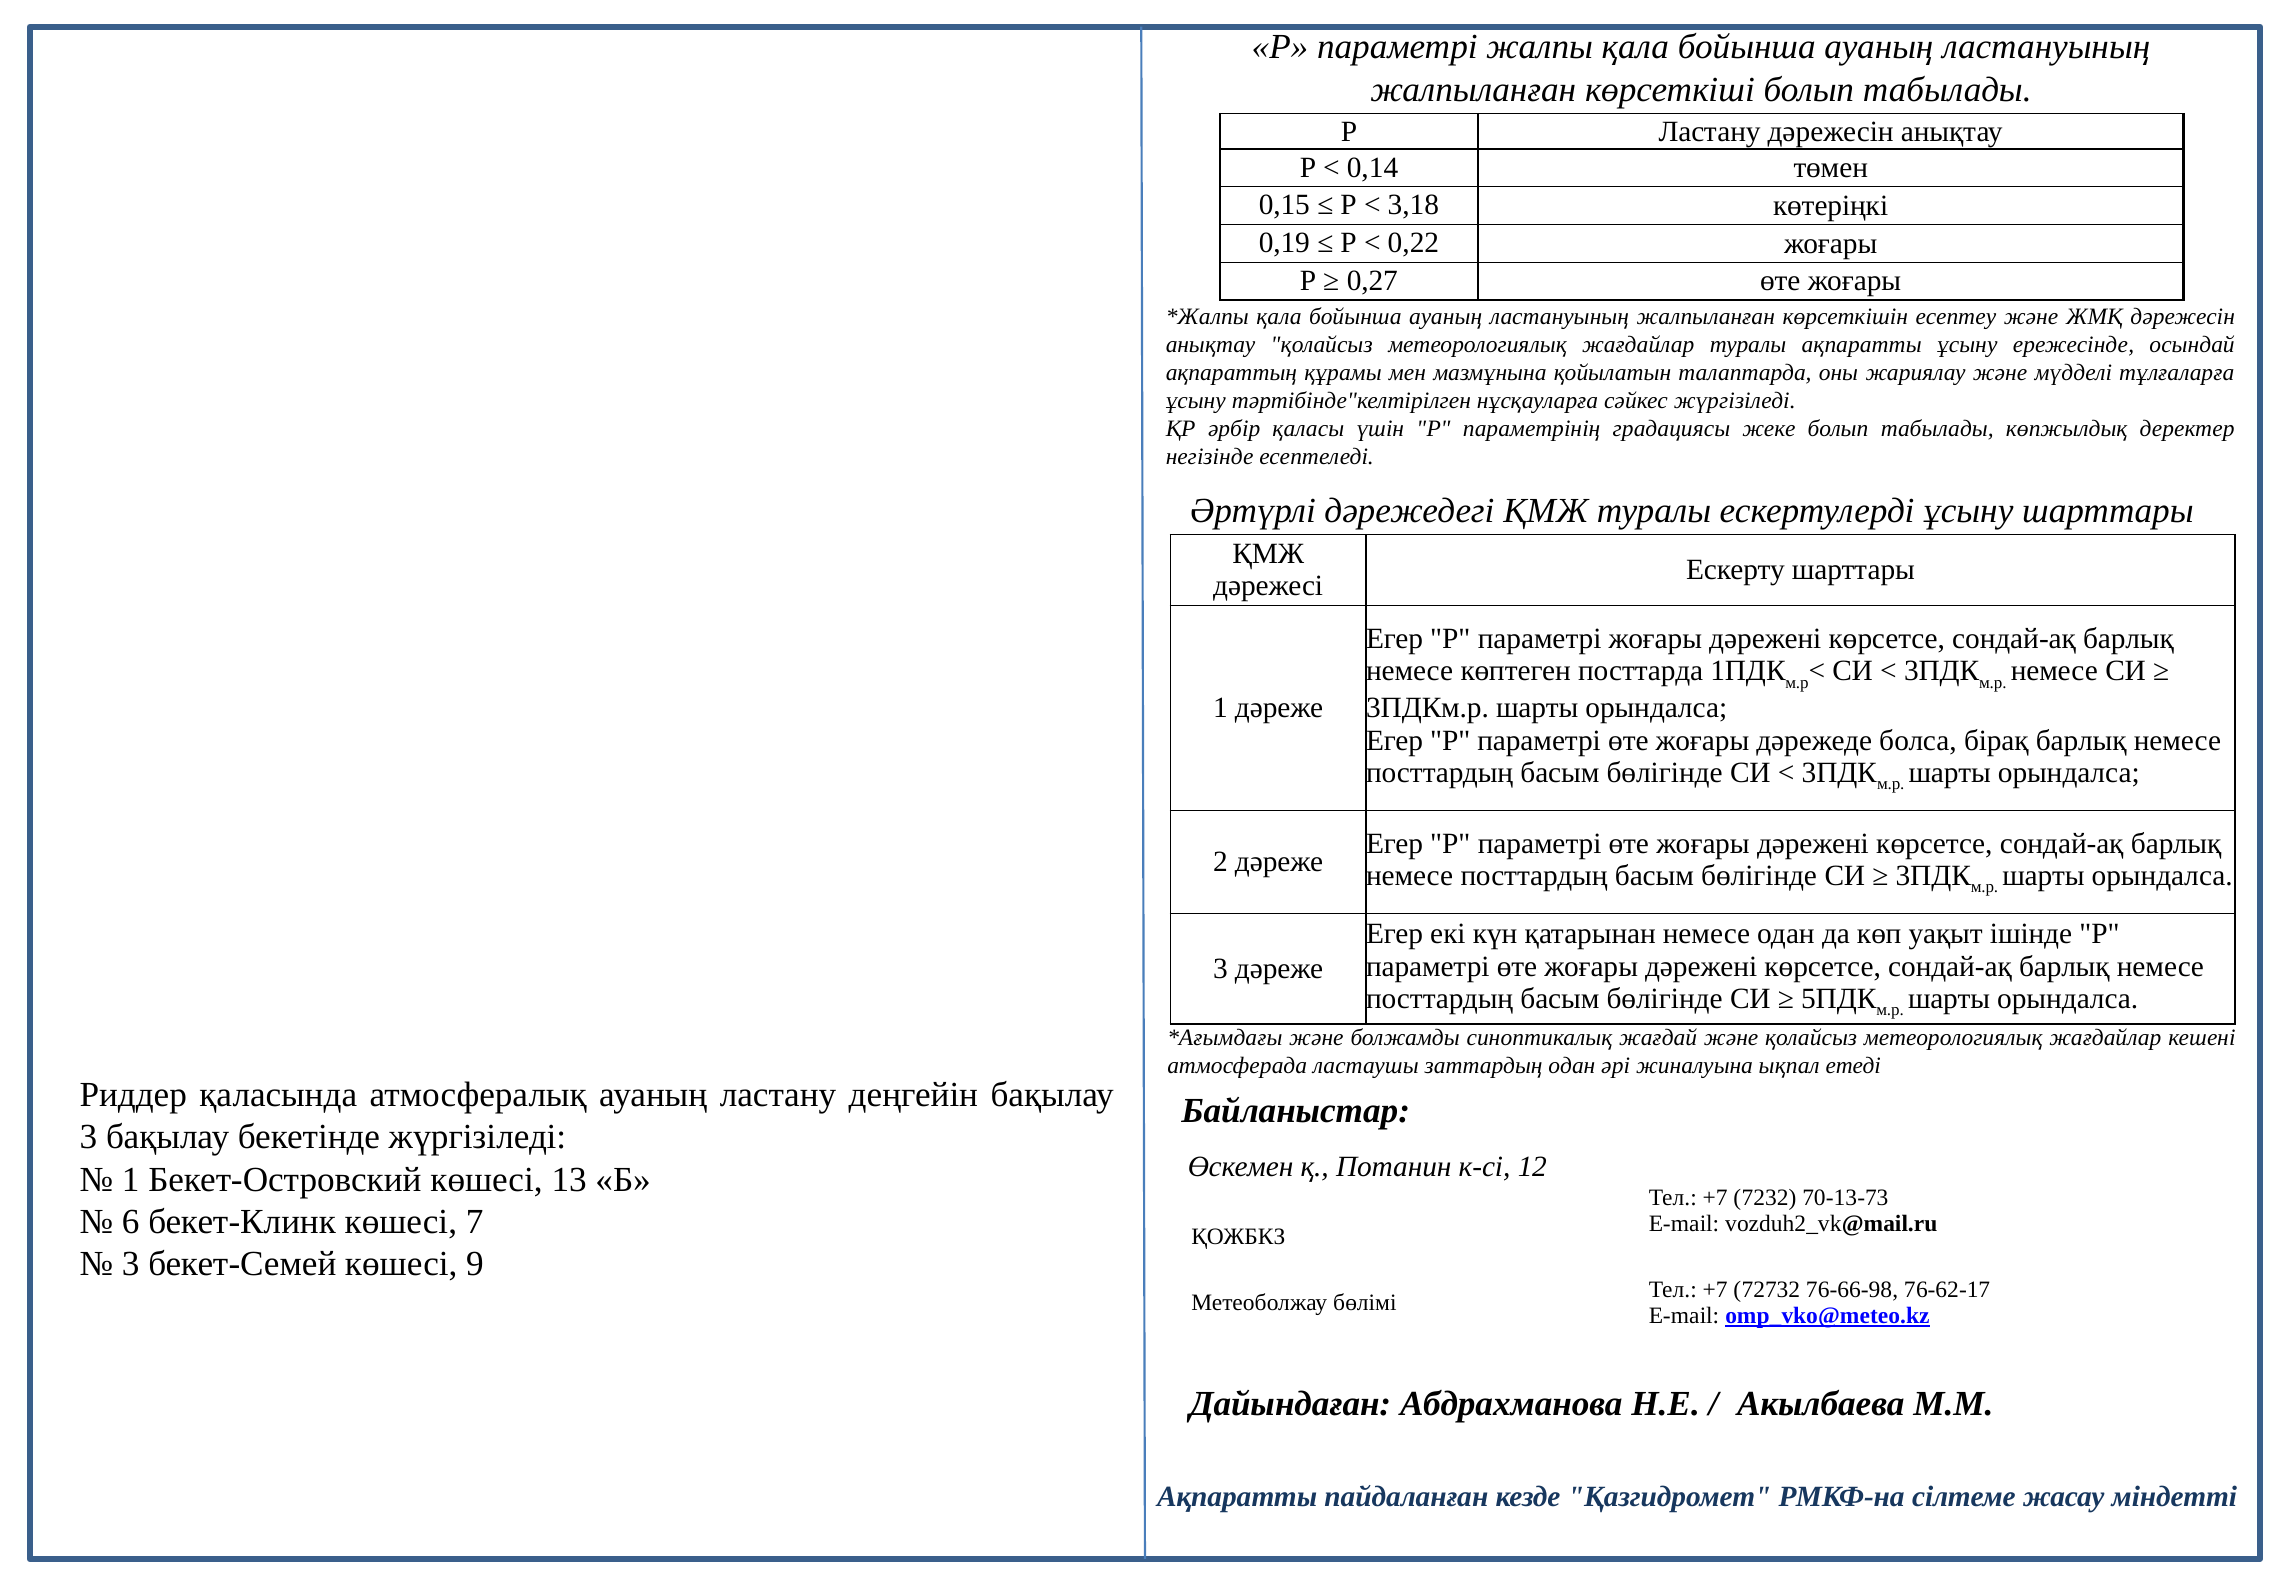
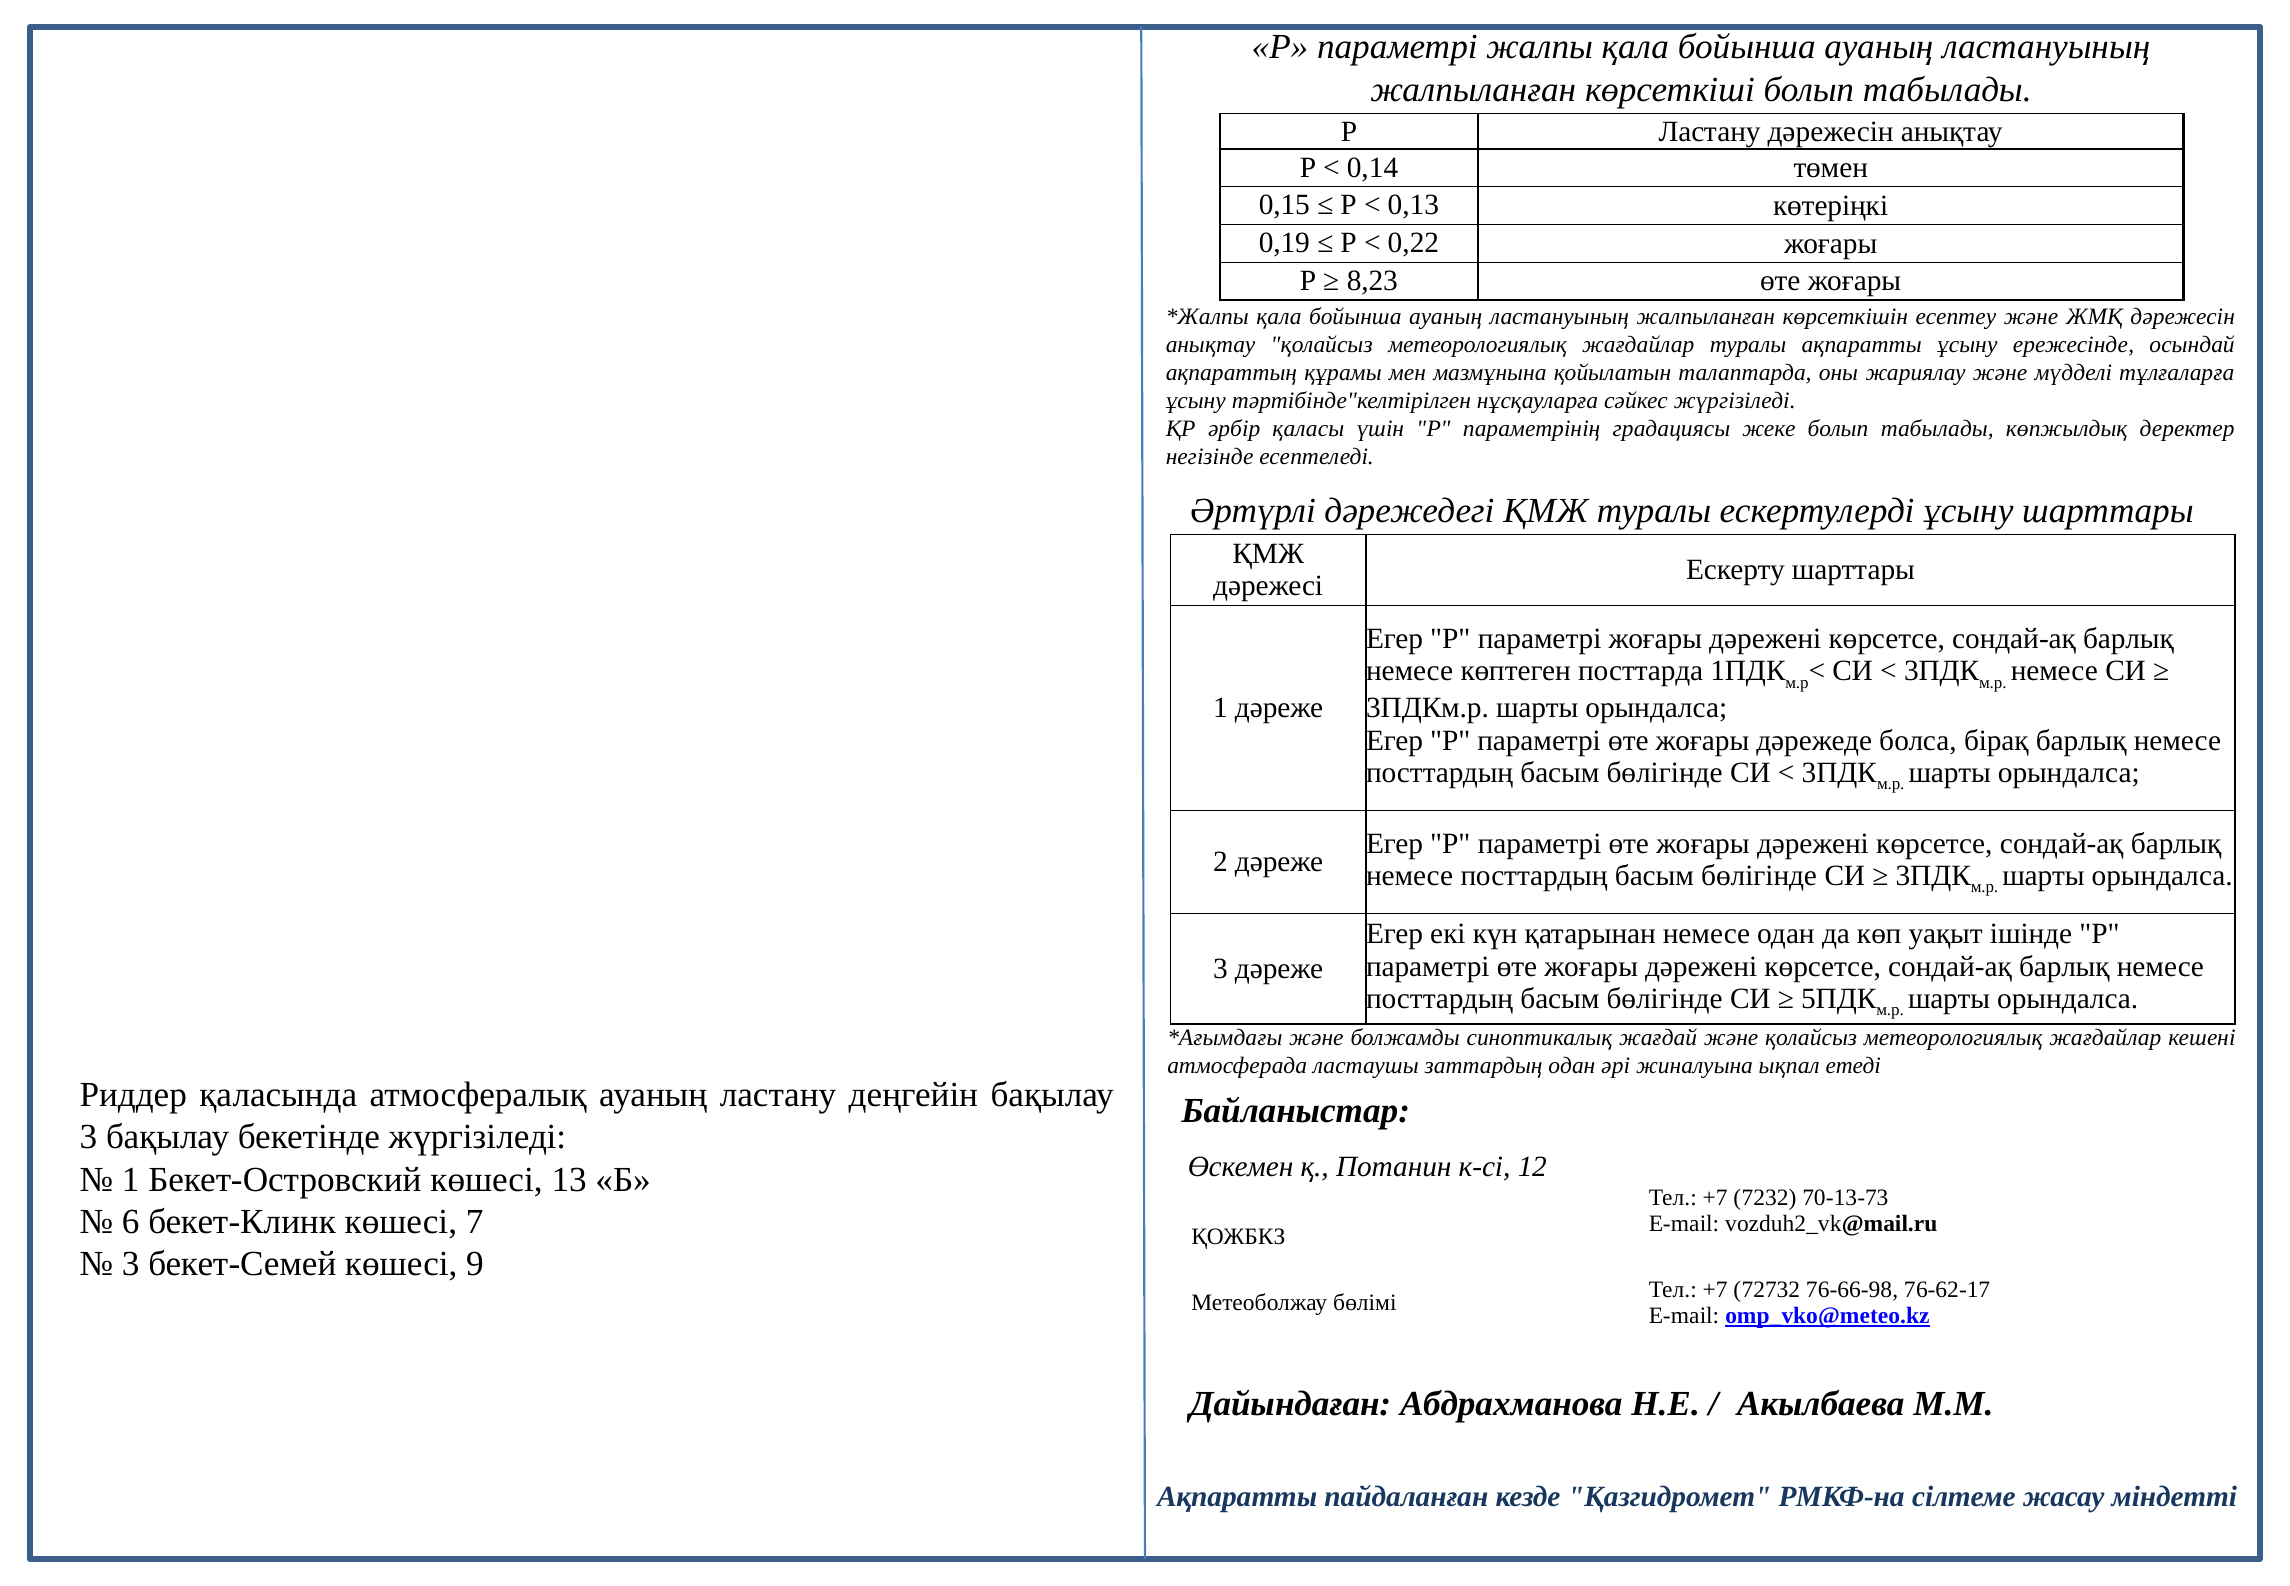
3,18: 3,18 -> 0,13 (1413, 205)
0,27: 0,27 -> 8,23 (1372, 281)
